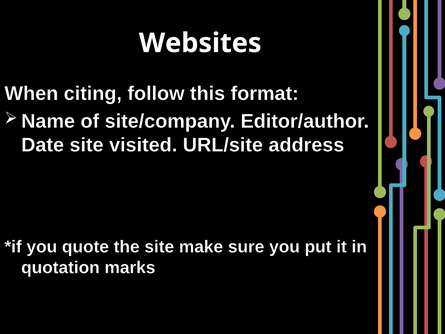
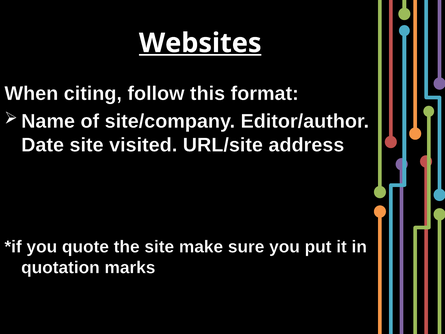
Websites underline: none -> present (200, 43)
